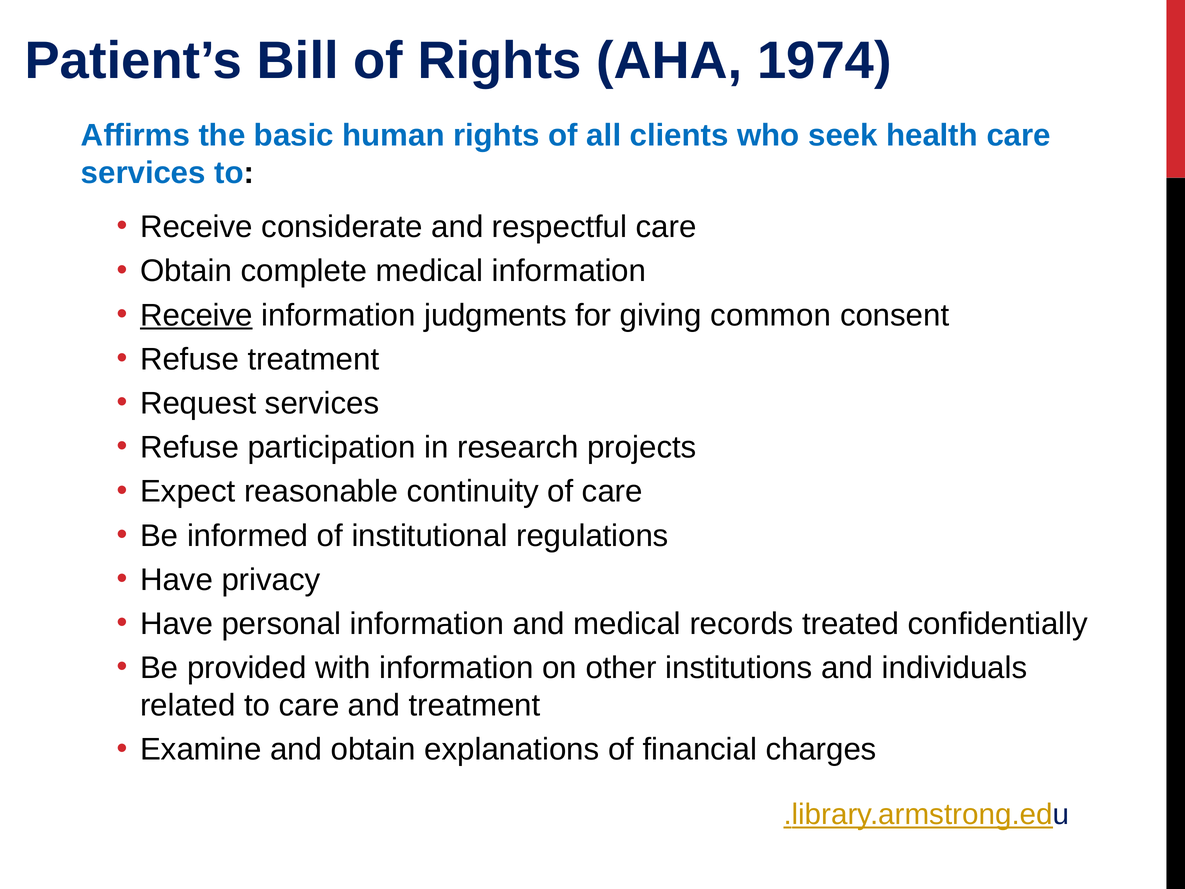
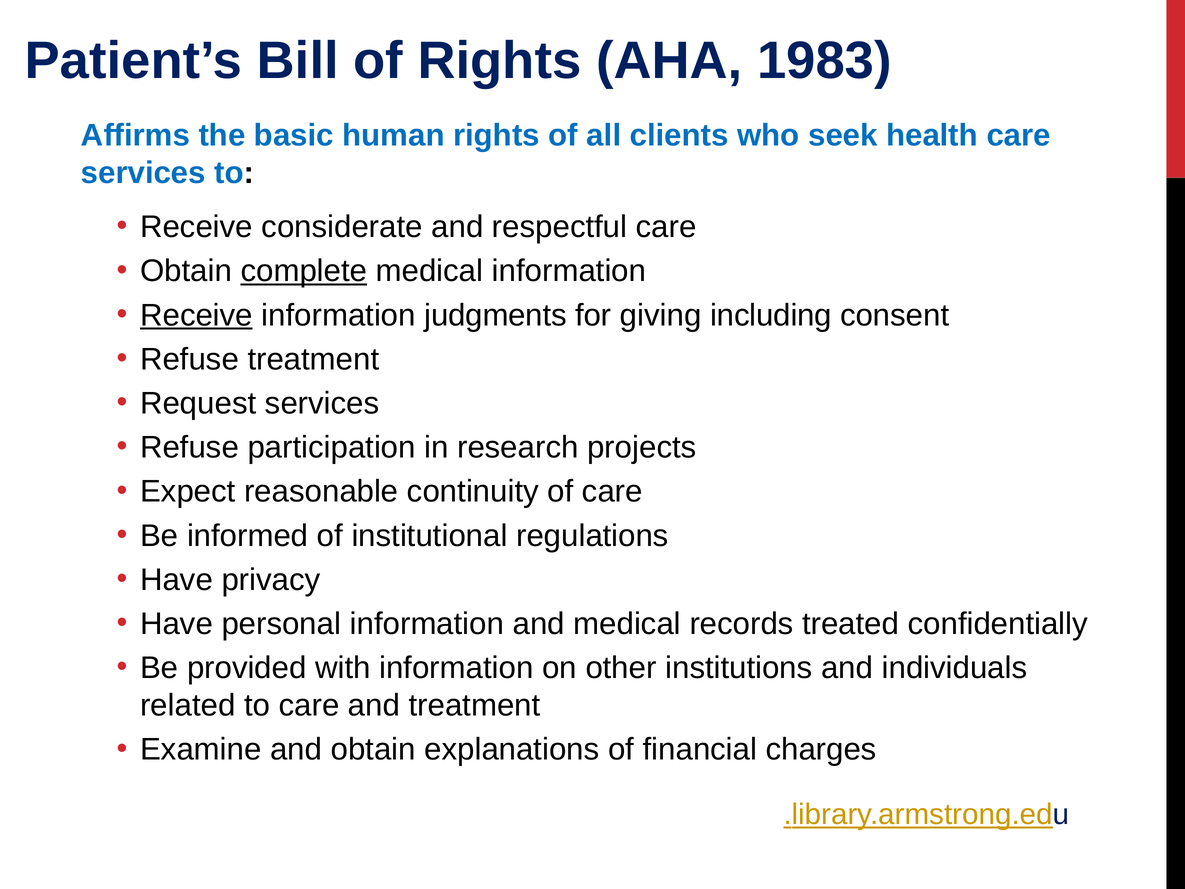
1974: 1974 -> 1983 (824, 61)
complete underline: none -> present (304, 271)
common: common -> including (771, 315)
